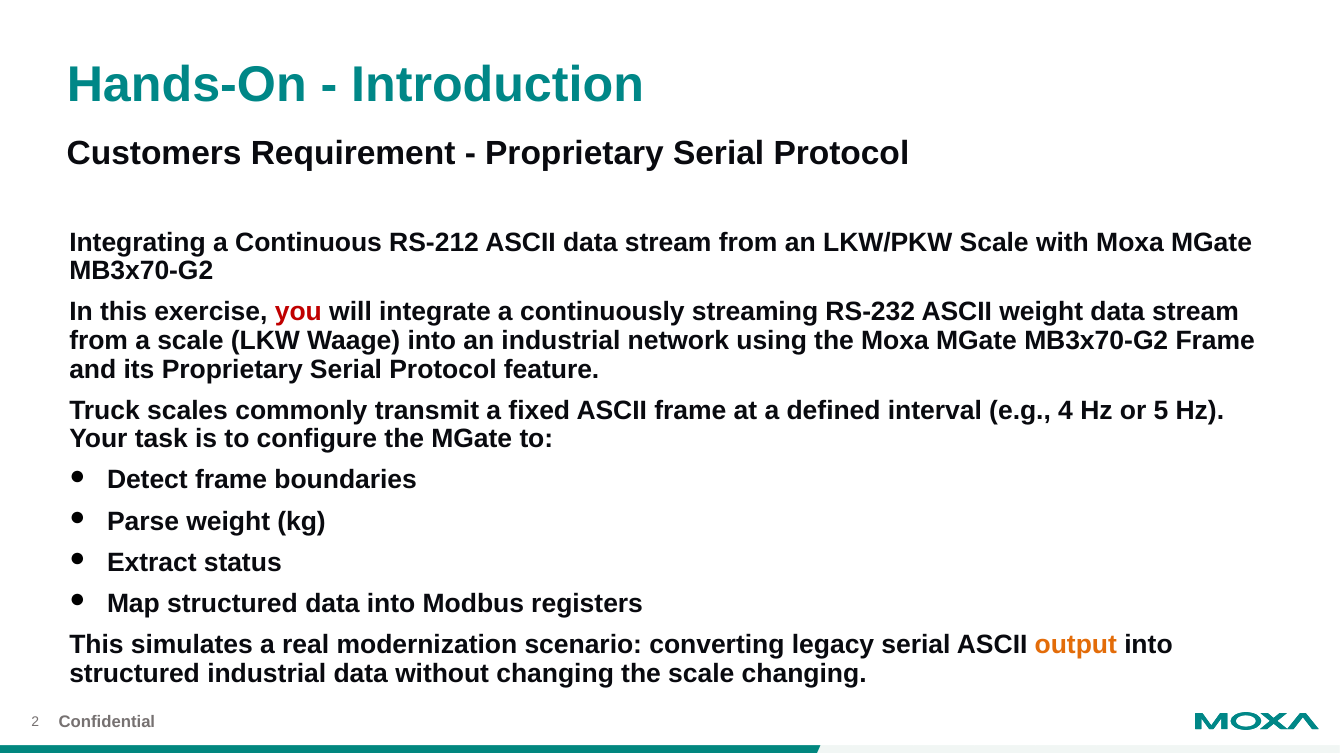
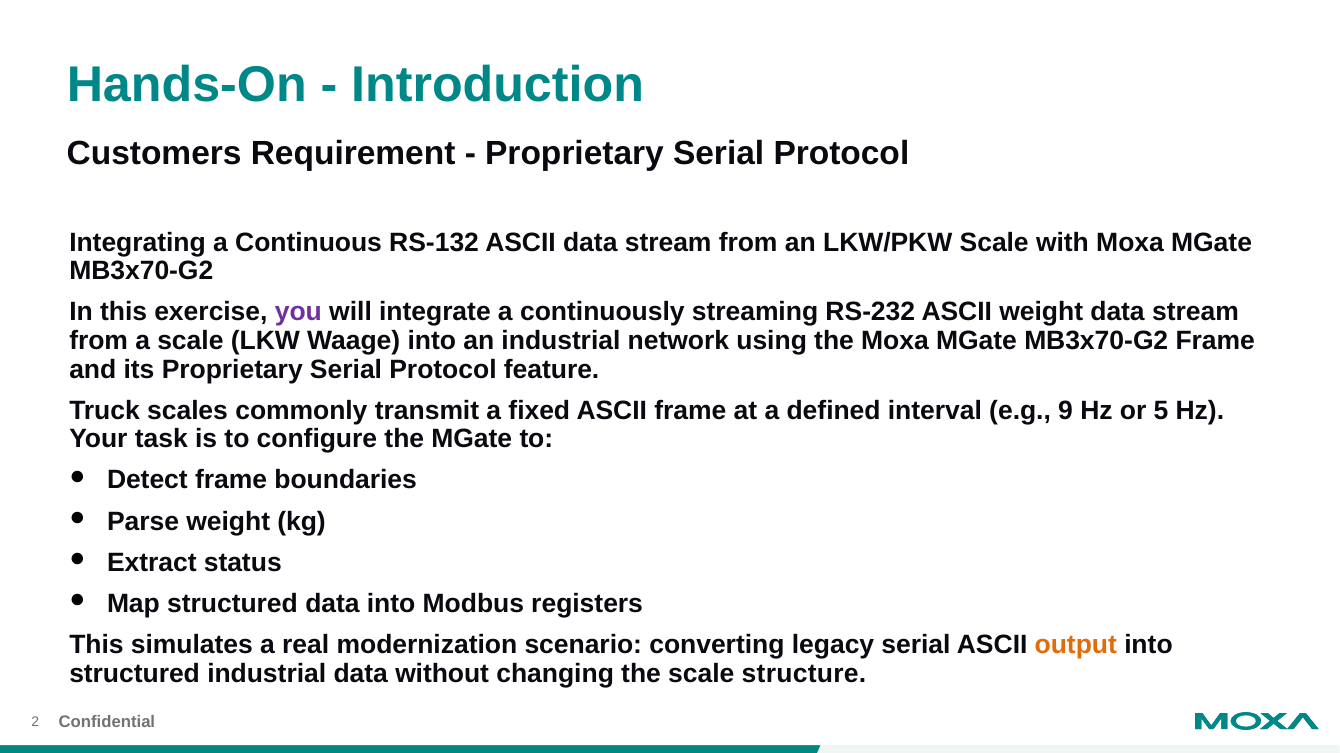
RS-212: RS-212 -> RS-132 (434, 243)
you colour: red -> purple (298, 312)
4: 4 -> 9 (1066, 411)
scale changing: changing -> structure (804, 674)
